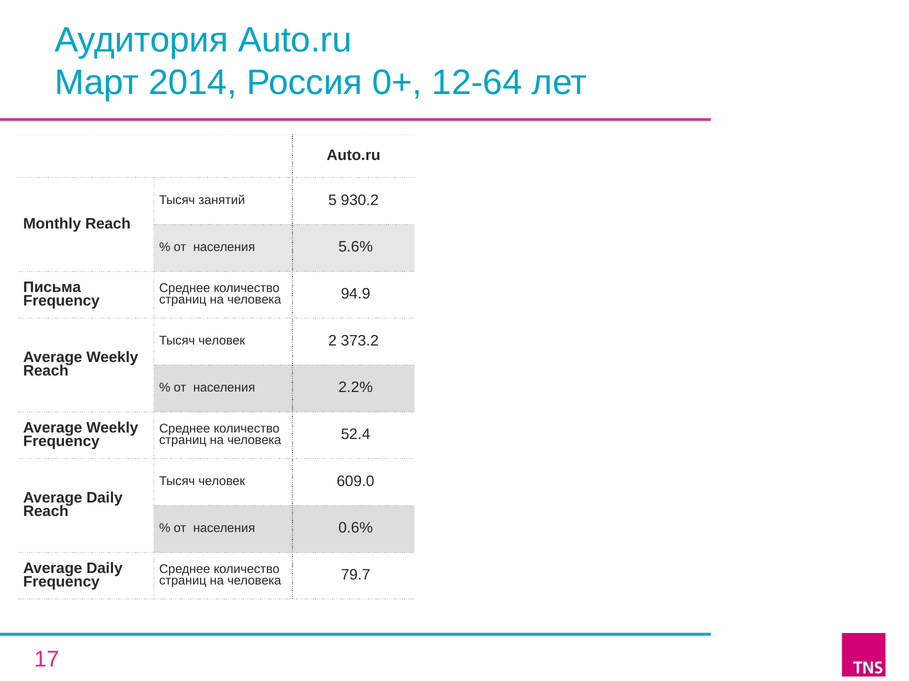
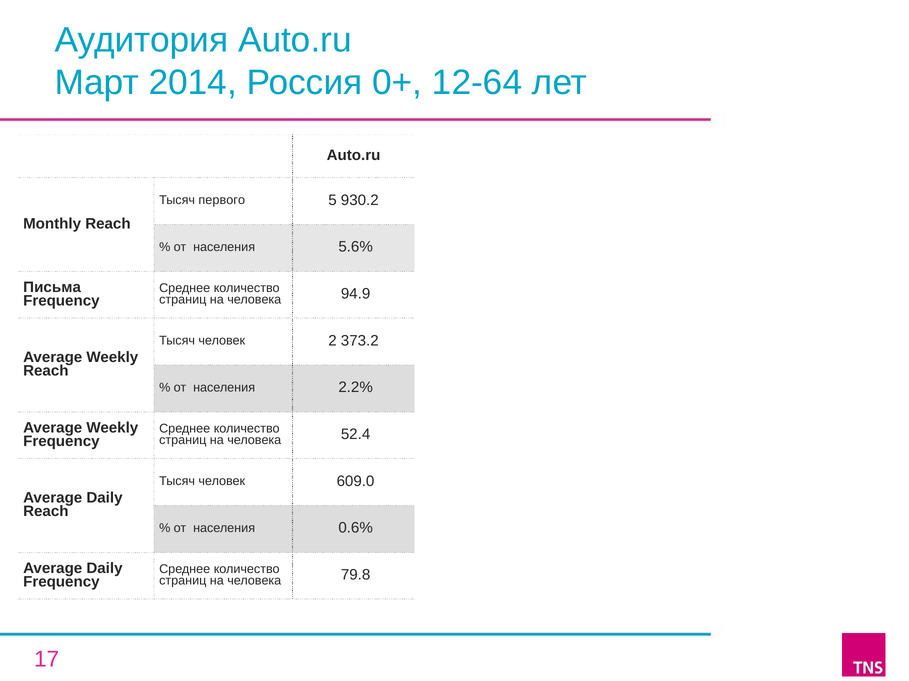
занятий: занятий -> первого (222, 200)
79.7: 79.7 -> 79.8 (356, 575)
